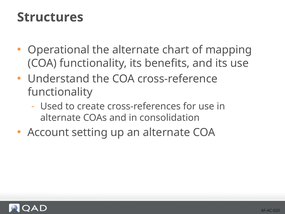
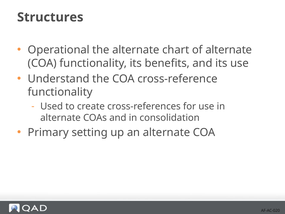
of mapping: mapping -> alternate (229, 50)
Account: Account -> Primary (48, 132)
